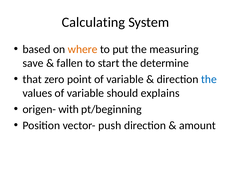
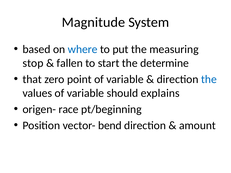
Calculating: Calculating -> Magnitude (93, 22)
where colour: orange -> blue (83, 49)
save: save -> stop (33, 63)
with: with -> race (69, 109)
push: push -> bend (110, 126)
